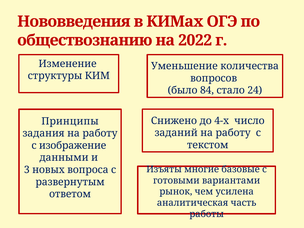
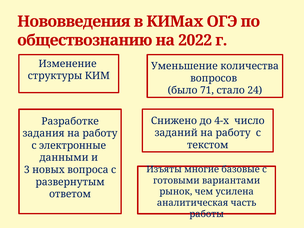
84: 84 -> 71 (207, 90)
Принципы: Принципы -> Разработке (70, 121)
изображение: изображение -> электронные (73, 145)
